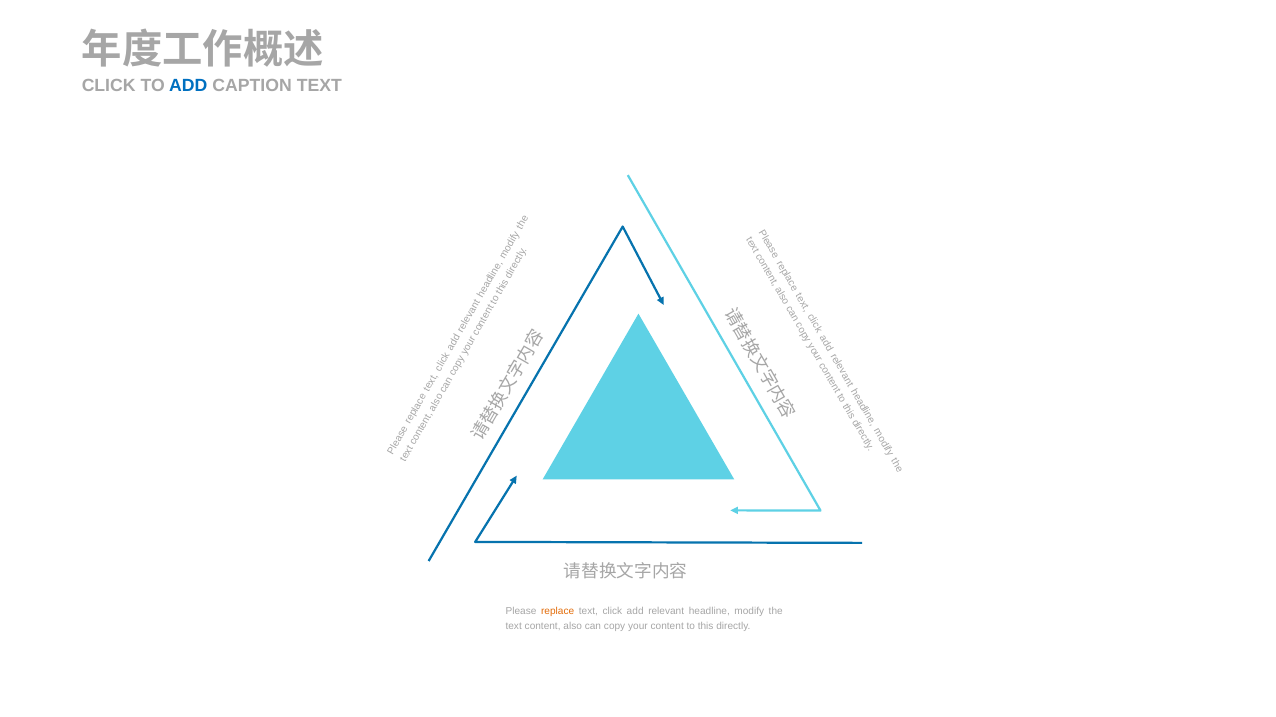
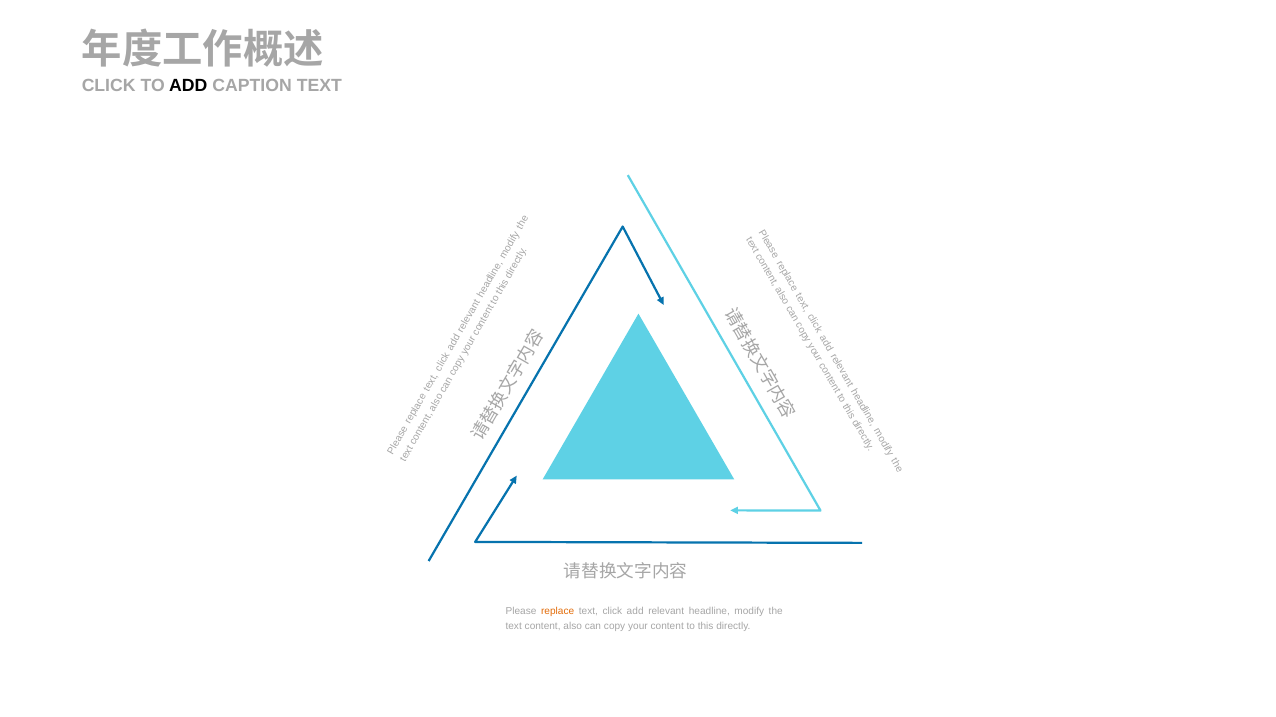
ADD colour: blue -> black (188, 86)
